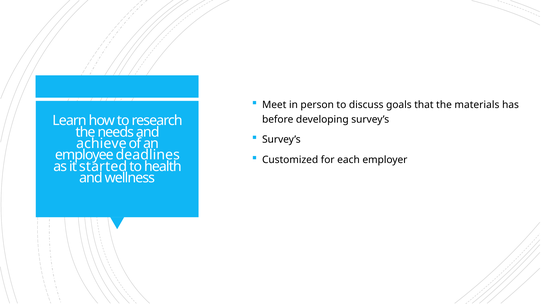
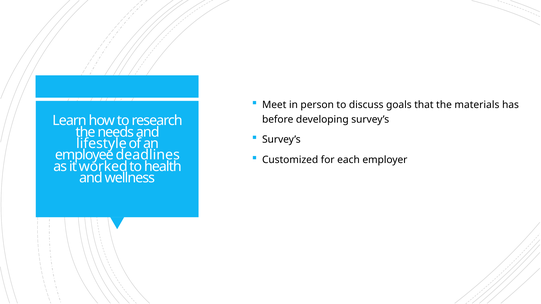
achieve: achieve -> lifestyle (101, 144)
started: started -> worked (103, 167)
